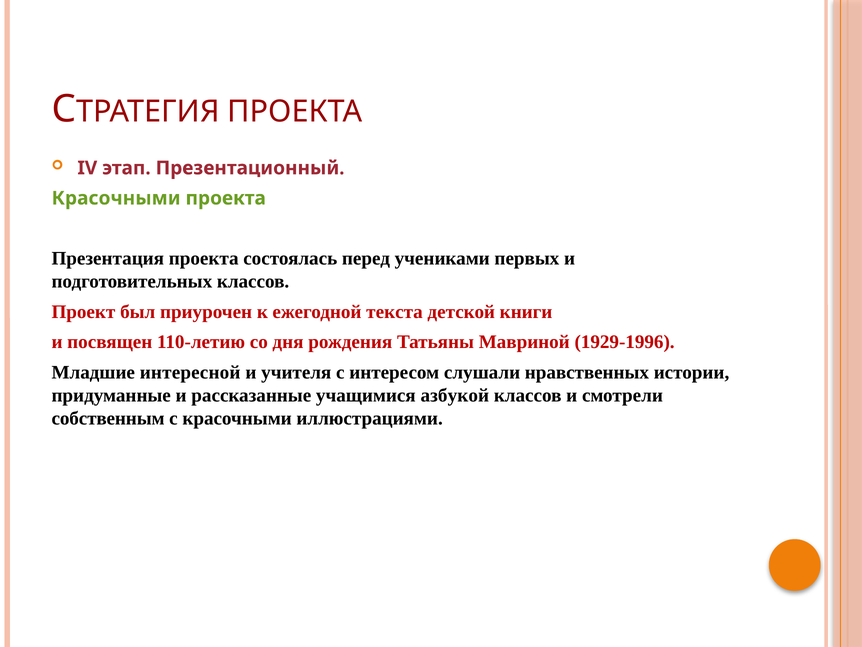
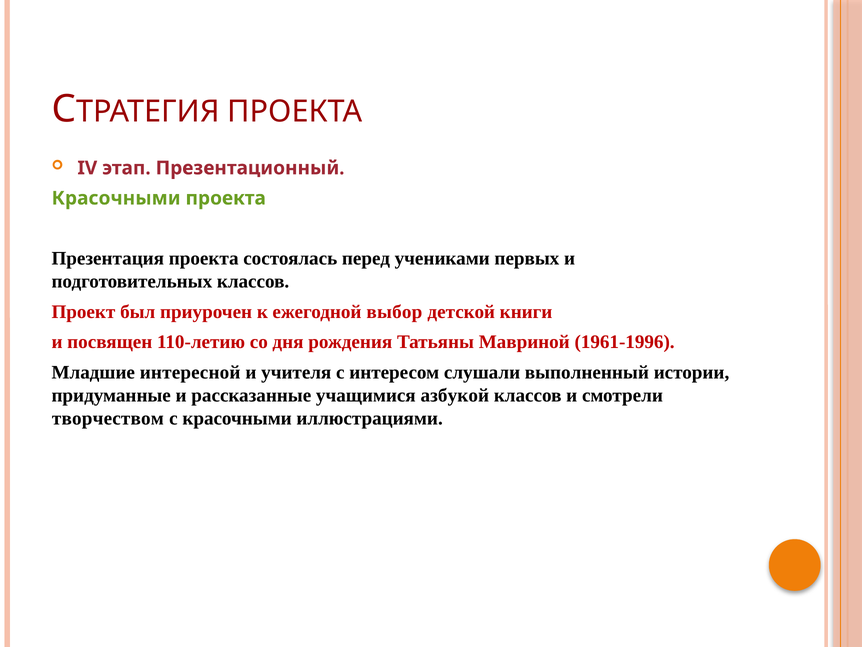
текста: текста -> выбор (394, 312)
1929-1996: 1929-1996 -> 1961-1996 (625, 342)
нравственных: нравственных -> выполненный (587, 372)
собственным: собственным -> творчеством (108, 418)
